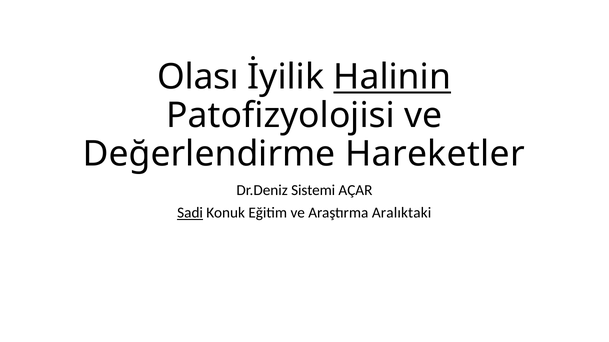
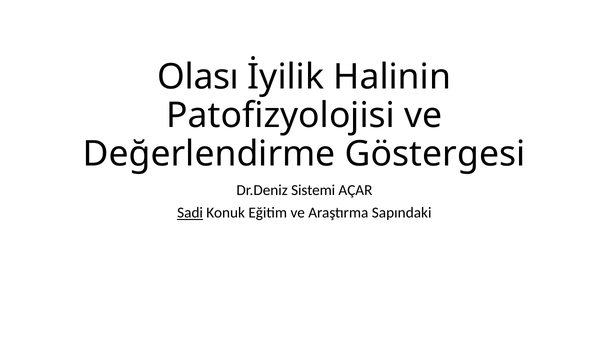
Halinin underline: present -> none (392, 77)
Hareketler: Hareketler -> Göstergesi (435, 154)
Aralıktaki: Aralıktaki -> Sapındaki (402, 213)
